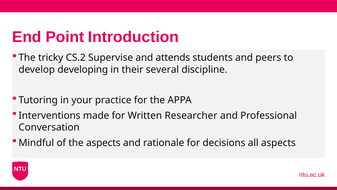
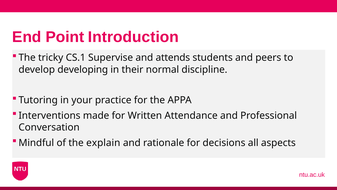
CS.2: CS.2 -> CS.1 (76, 58)
several: several -> normal (162, 69)
Researcher: Researcher -> Attendance (191, 115)
the aspects: aspects -> explain (103, 142)
